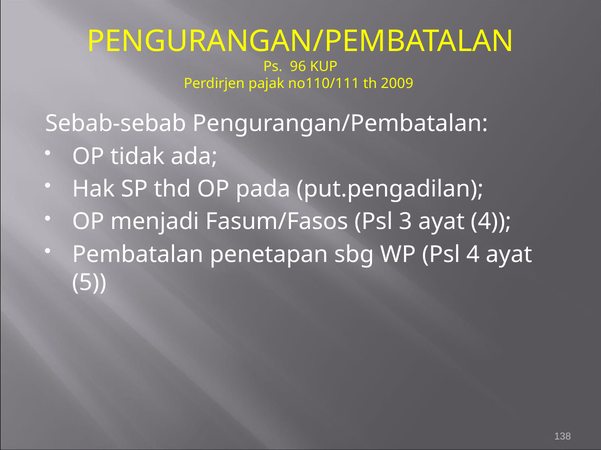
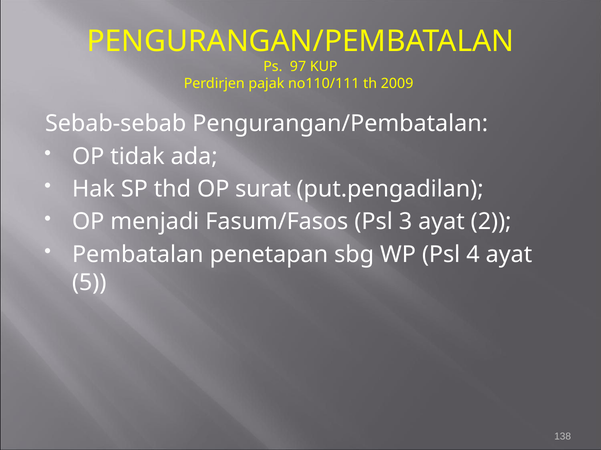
96: 96 -> 97 (298, 67)
pada: pada -> surat (263, 189)
ayat 4: 4 -> 2 (491, 222)
